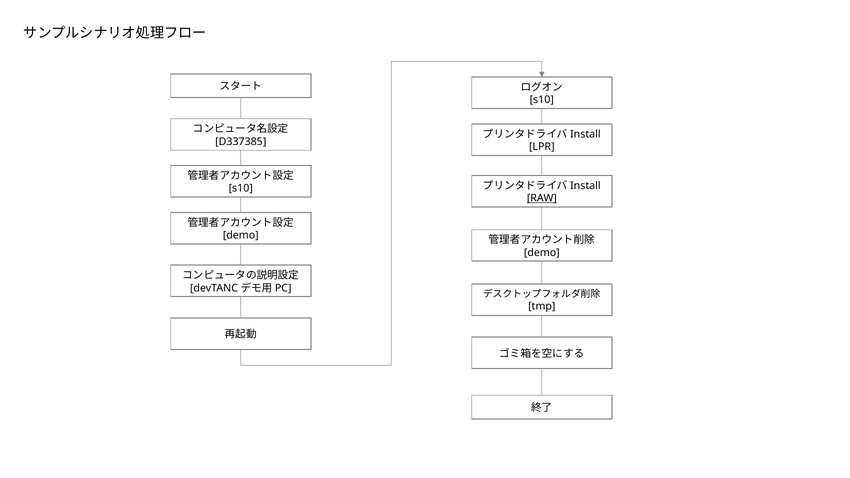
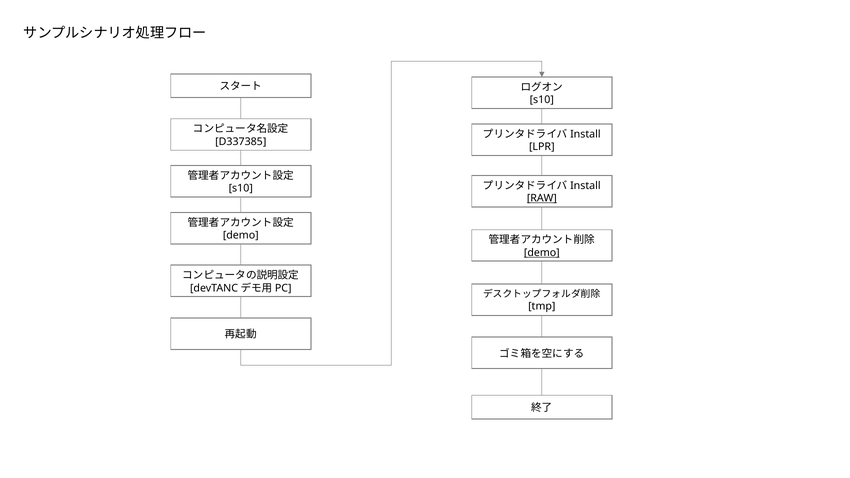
demo underline: none -> present (542, 253)
